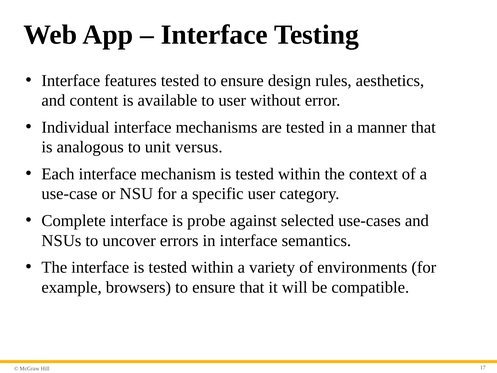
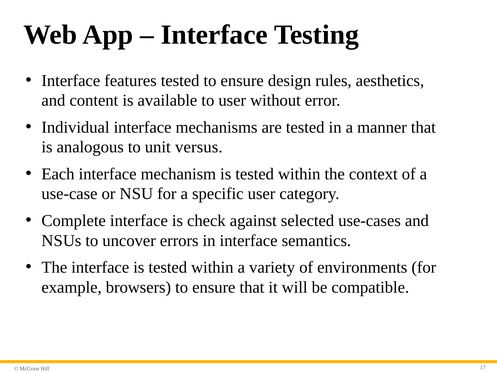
probe: probe -> check (206, 220)
